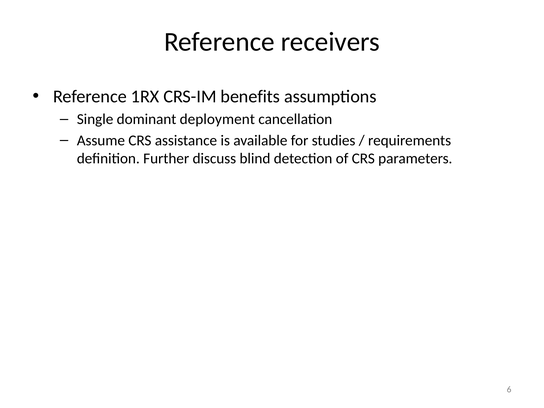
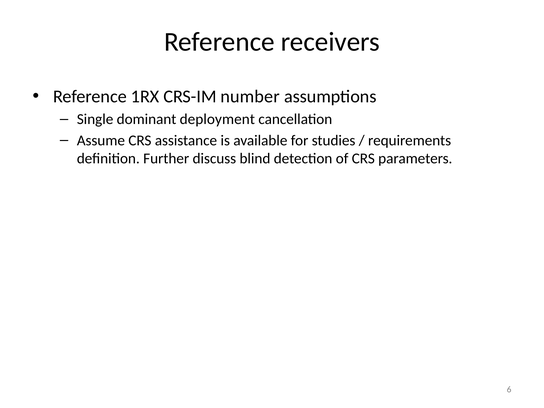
benefits: benefits -> number (250, 96)
